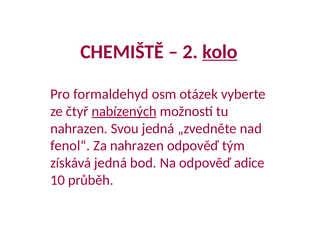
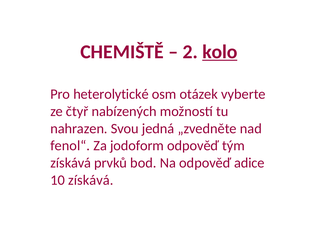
formaldehyd: formaldehyd -> heterolytické (111, 94)
nabízených underline: present -> none (124, 111)
Za nahrazen: nahrazen -> jodoform (137, 146)
získává jedná: jedná -> prvků (111, 163)
10 průběh: průběh -> získává (91, 180)
